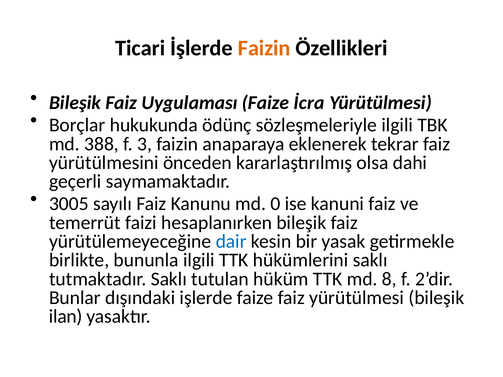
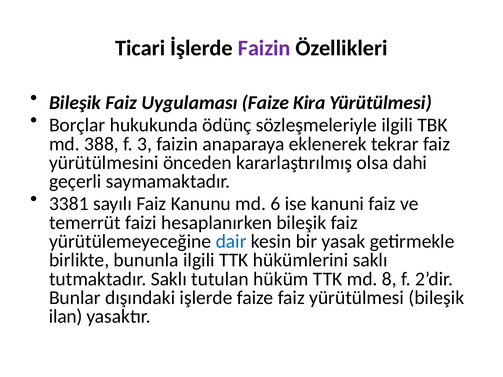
Faizin colour: orange -> purple (264, 48)
İcra: İcra -> Kira (309, 103)
3005: 3005 -> 3381 (69, 204)
0: 0 -> 6 (275, 204)
